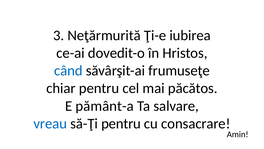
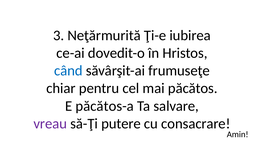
pământ-a: pământ-a -> păcătos-a (105, 106)
vreau colour: blue -> purple (50, 123)
să-Ţi pentru: pentru -> putere (121, 123)
